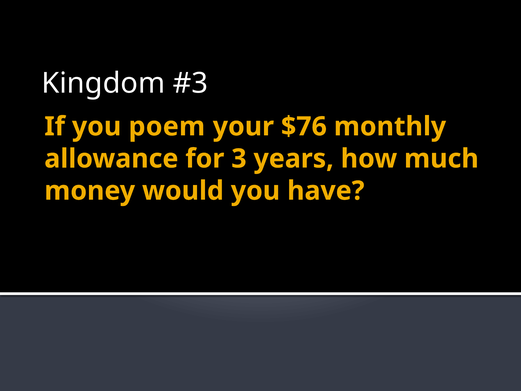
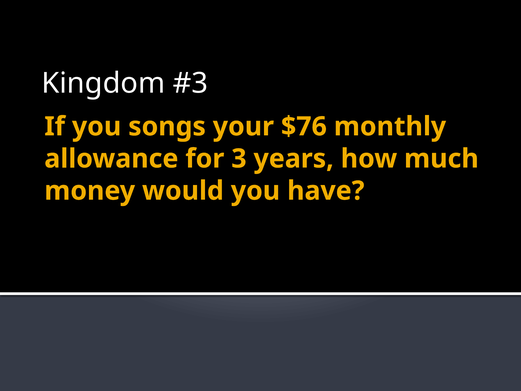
poem: poem -> songs (167, 126)
